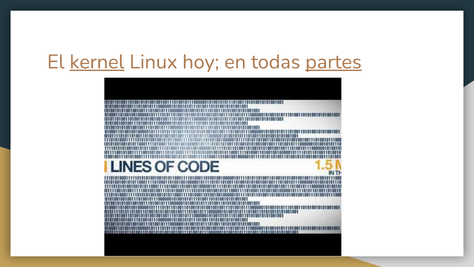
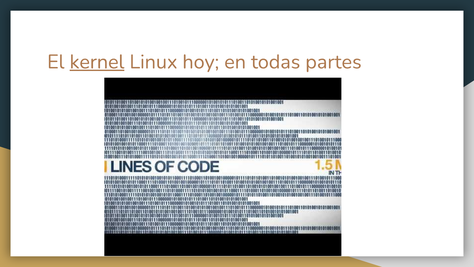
partes underline: present -> none (333, 62)
